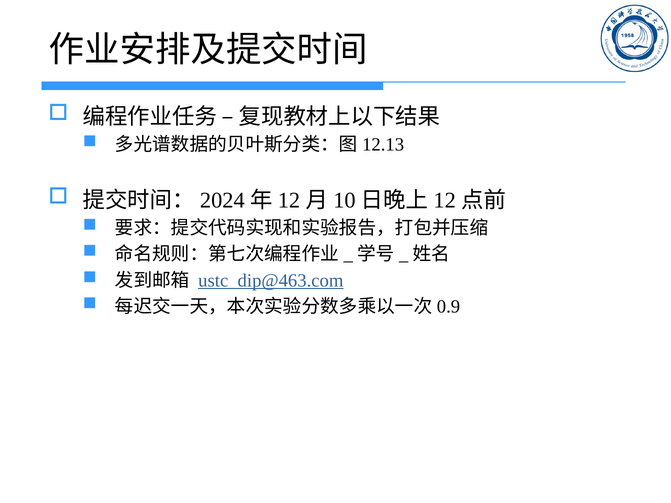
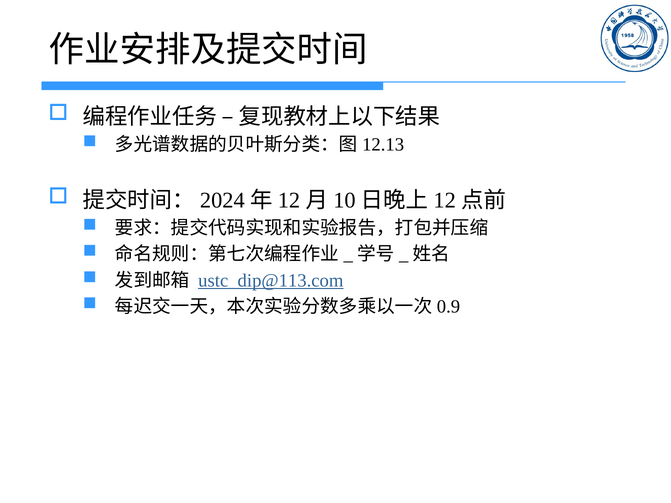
ustc_dip@463.com: ustc_dip@463.com -> ustc_dip@113.com (271, 281)
